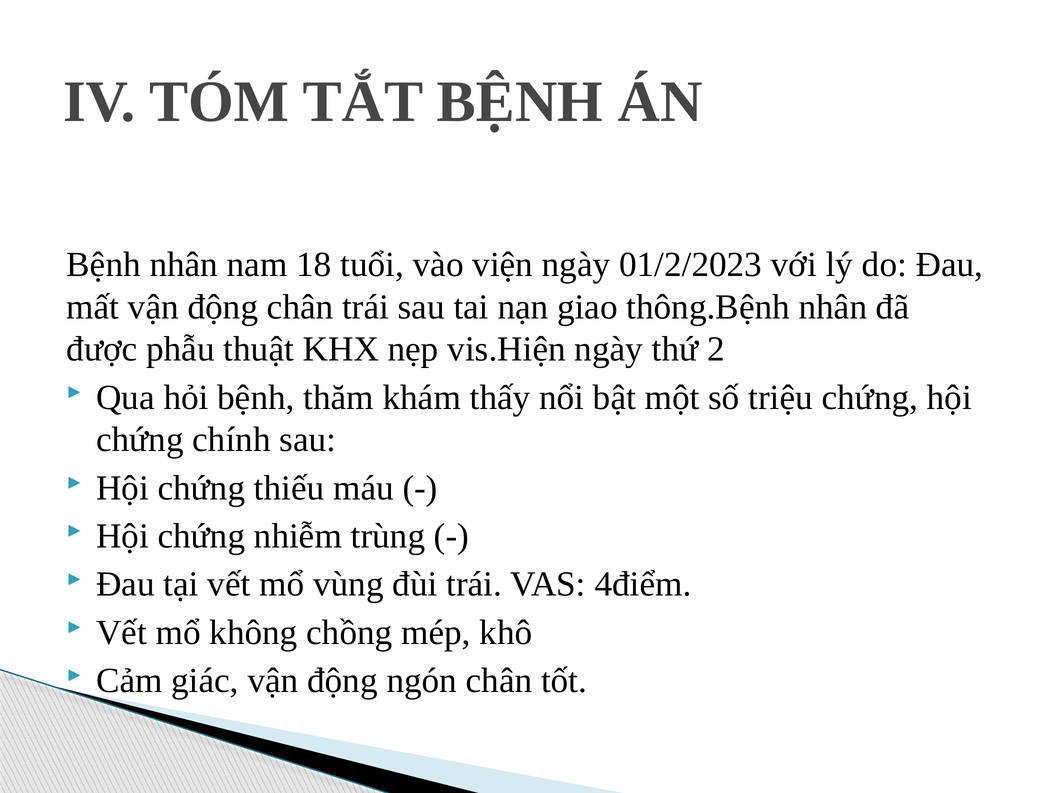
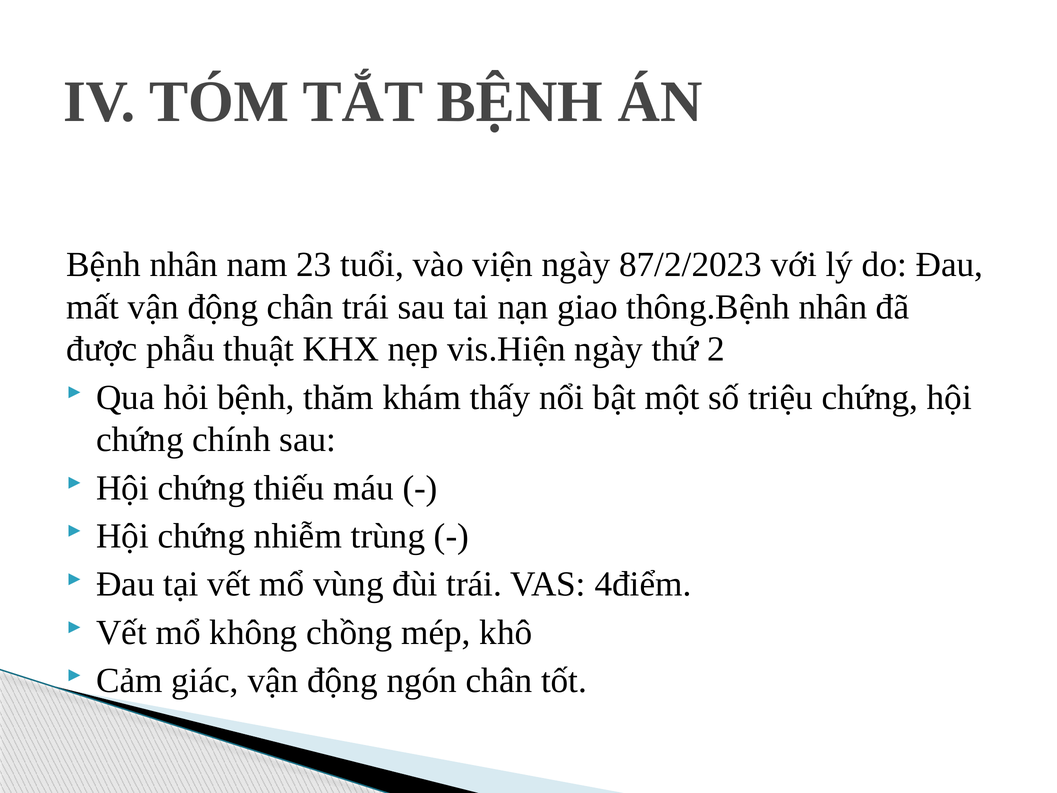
18: 18 -> 23 (314, 265)
01/2/2023: 01/2/2023 -> 87/2/2023 (691, 265)
